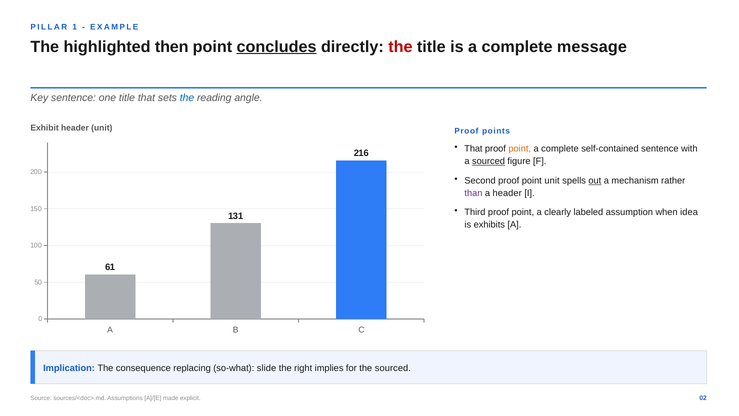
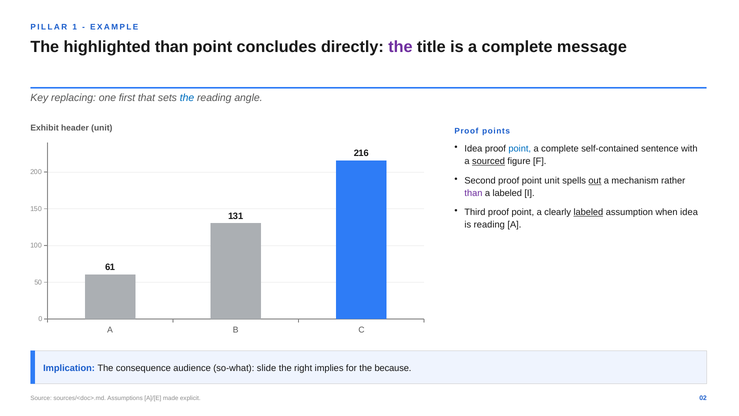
highlighted then: then -> than (172, 47)
concludes underline: present -> none (277, 47)
the colour: red -> purple (400, 47)
Key sentence: sentence -> replacing (74, 98)
one title: title -> first (127, 98)
That: That -> Idea (473, 149)
point colour: orange -> blue (520, 149)
a header: header -> labeled (507, 193)
labeled underline: none -> present (588, 212)
is exhibits: exhibits -> reading (489, 225)
replacing: replacing -> audience (192, 368)
the sourced: sourced -> because (393, 368)
